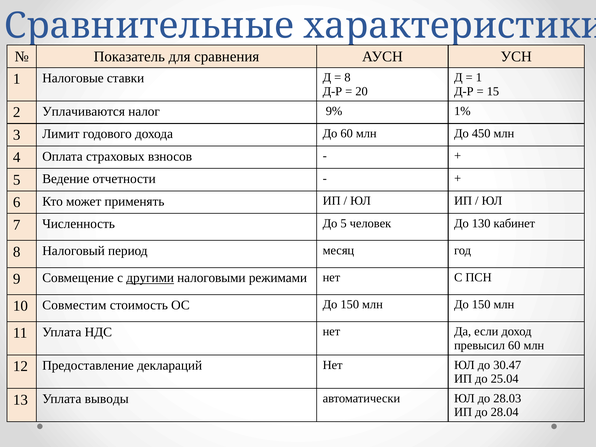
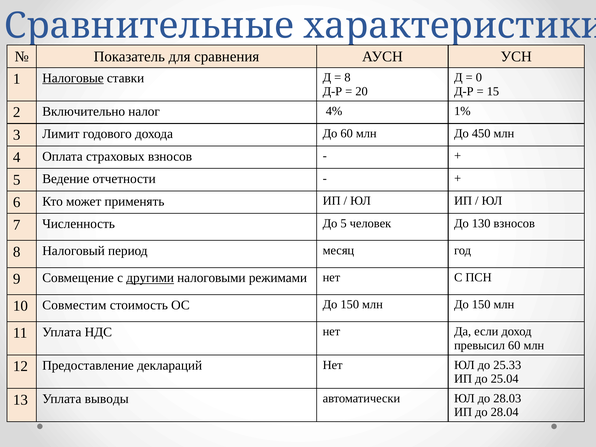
1: 1 -> 0 (479, 78)
Налоговые underline: none -> present (73, 78)
Уплачиваются: Уплачиваются -> Включительно (84, 111)
9%: 9% -> 4% (334, 111)
130 кабинет: кабинет -> взносов (514, 223)
30.47: 30.47 -> 25.33 (507, 365)
